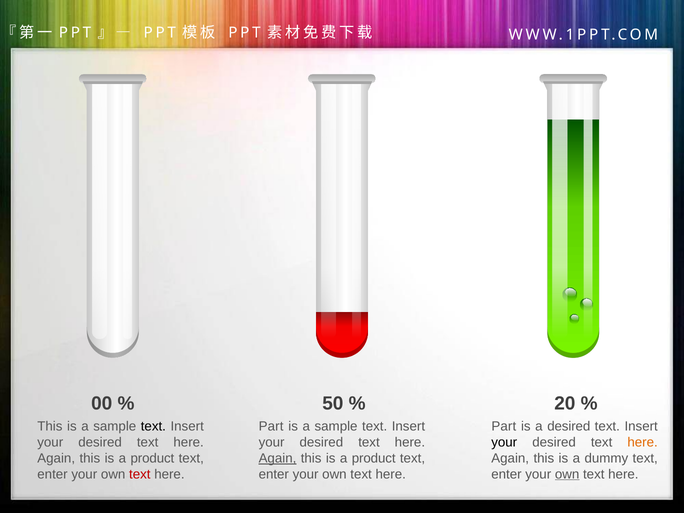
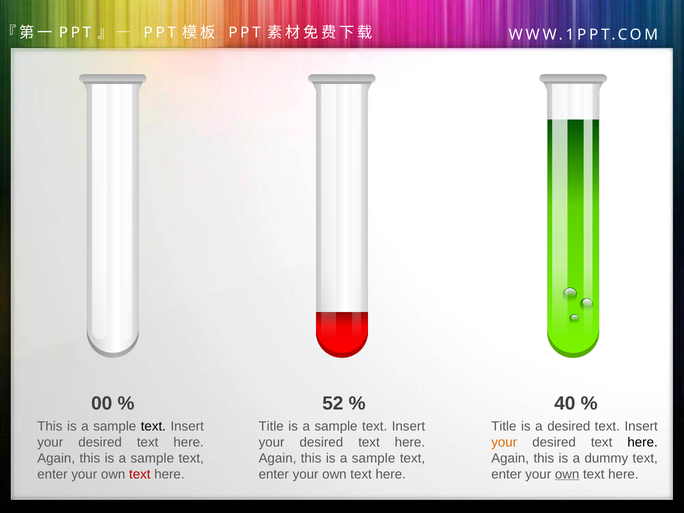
50: 50 -> 52 (333, 404)
20: 20 -> 40 (565, 404)
Part: Part -> Title (271, 426)
Part: Part -> Title (504, 426)
your colour: black -> orange (504, 442)
here colour: orange -> black (643, 442)
product: product -> sample (152, 458)
Again underline: present -> none (277, 458)
product: product -> sample (374, 458)
